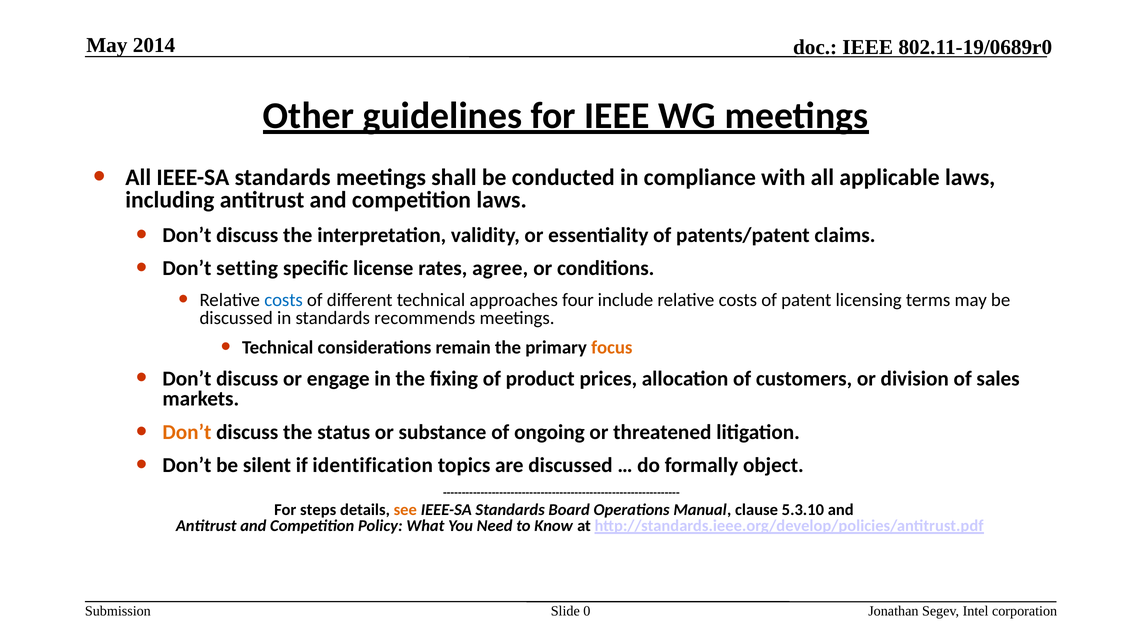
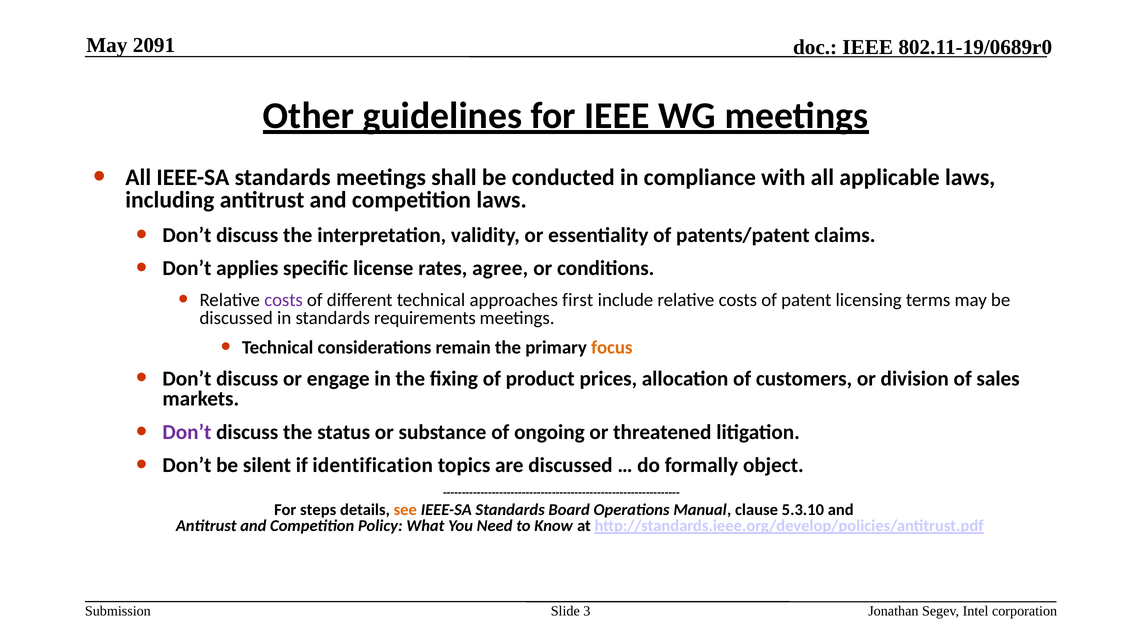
2014: 2014 -> 2091 (154, 45)
setting: setting -> applies (247, 268)
costs colour: blue -> purple (284, 300)
four: four -> first (578, 300)
recommends: recommends -> requirements (425, 318)
Don’t colour: orange -> purple (187, 432)
0: 0 -> 3 (587, 611)
